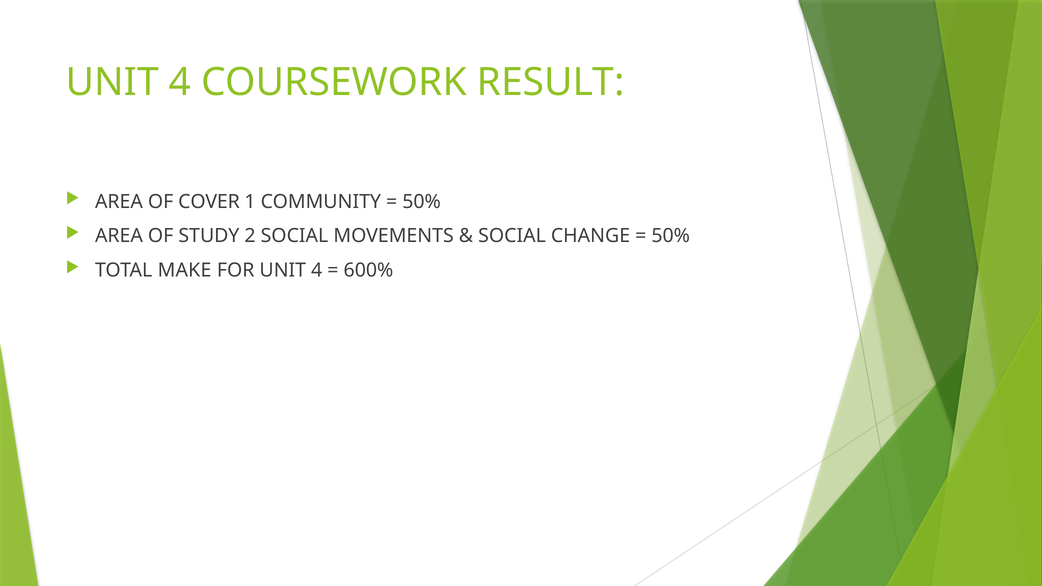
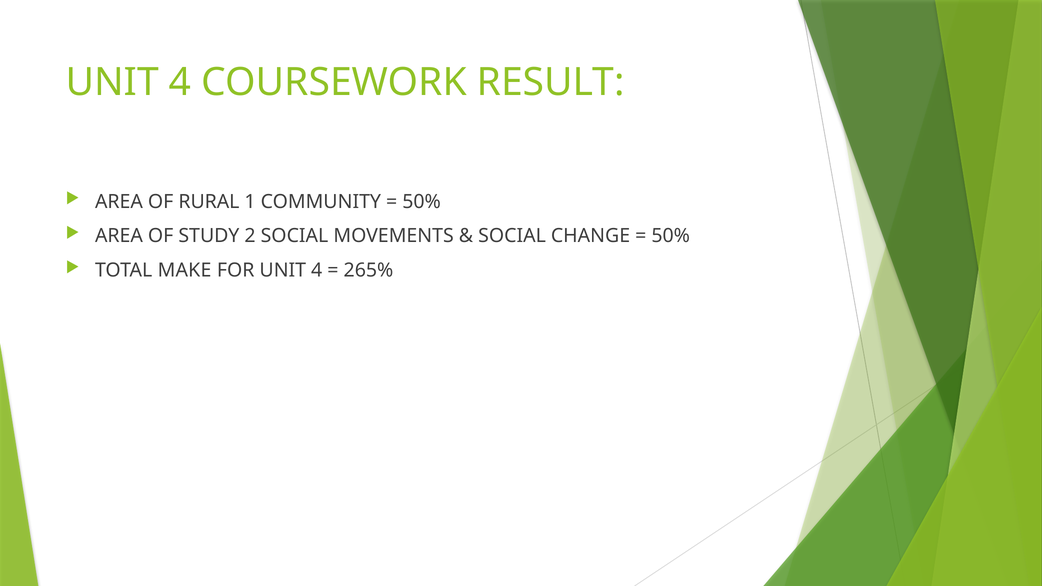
COVER: COVER -> RURAL (209, 202)
600%: 600% -> 265% (368, 270)
